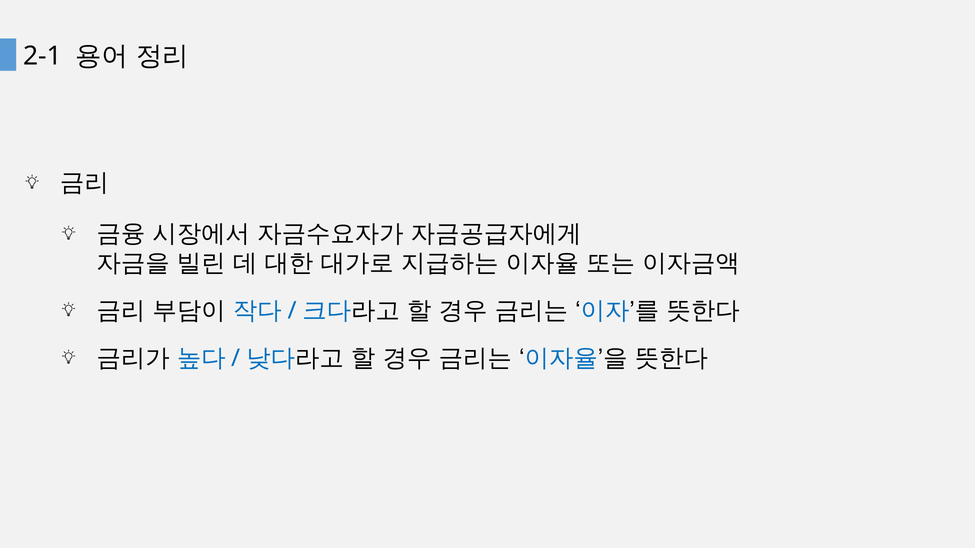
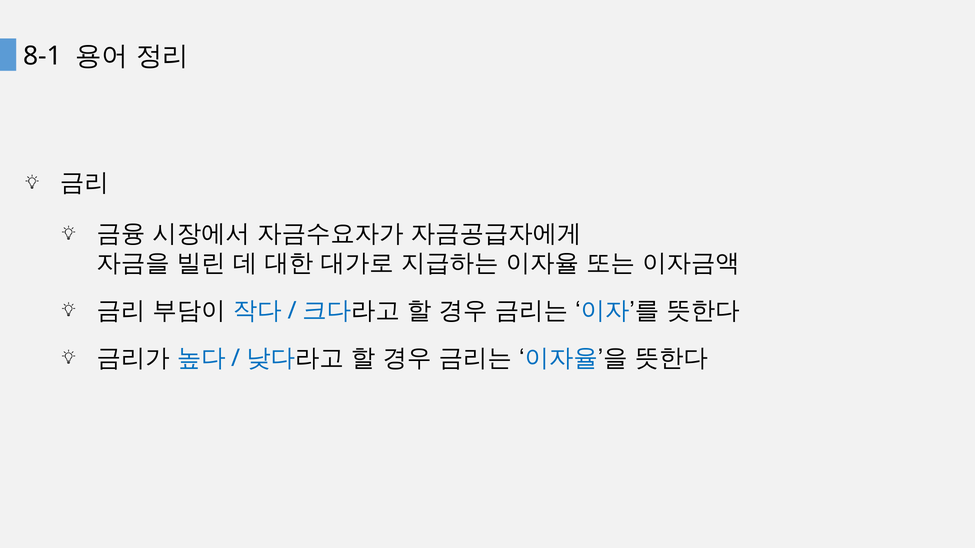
2-1: 2-1 -> 8-1 (43, 56)
